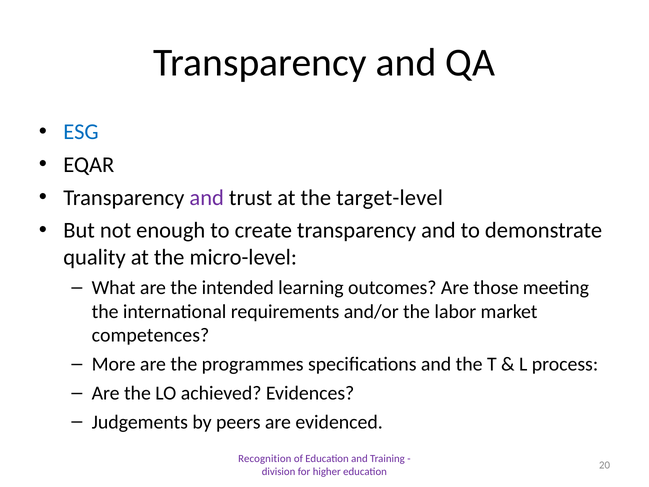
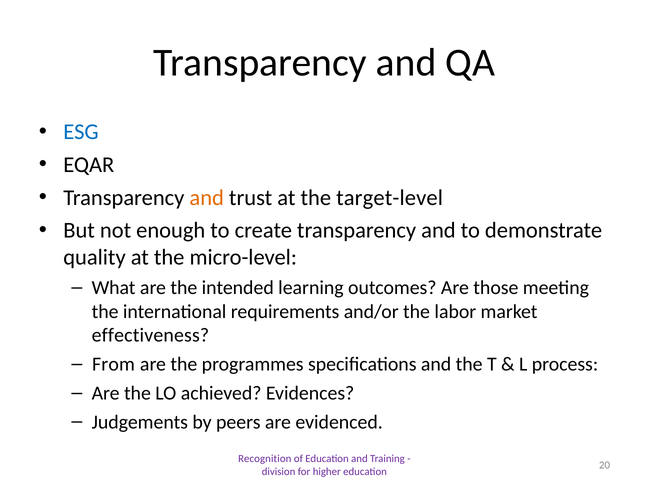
and colour: purple -> orange (207, 198)
competences: competences -> effectiveness (150, 335)
More: More -> From (113, 364)
